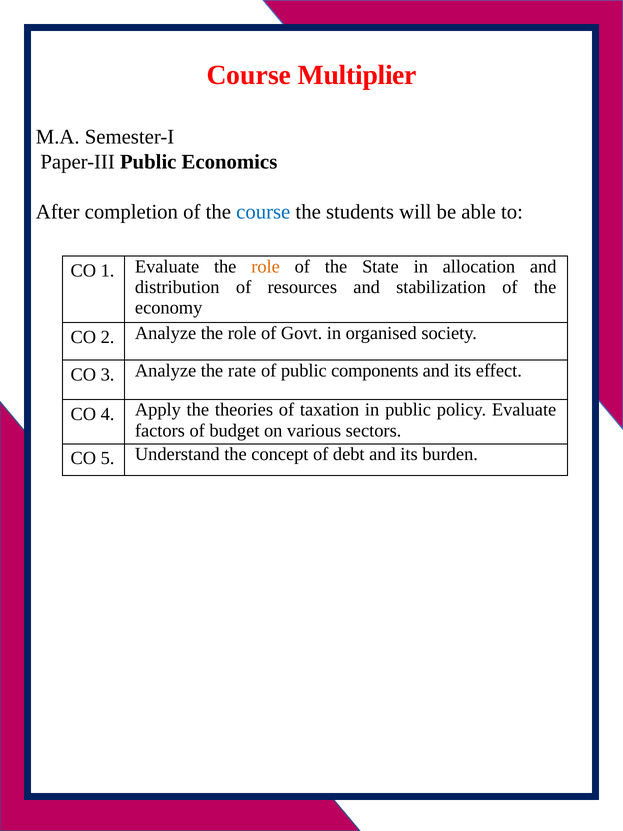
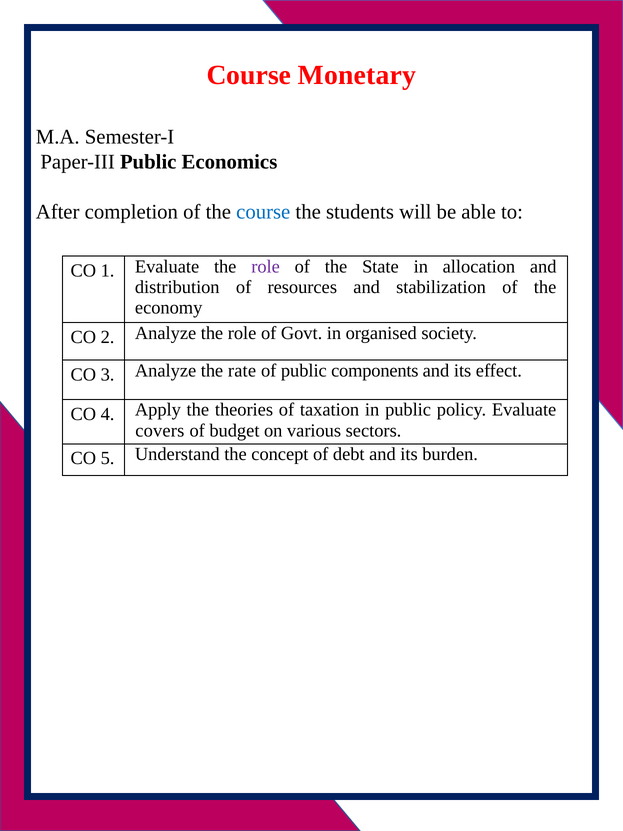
Multiplier: Multiplier -> Monetary (357, 75)
role colour: orange -> purple (266, 267)
factors: factors -> covers (160, 430)
